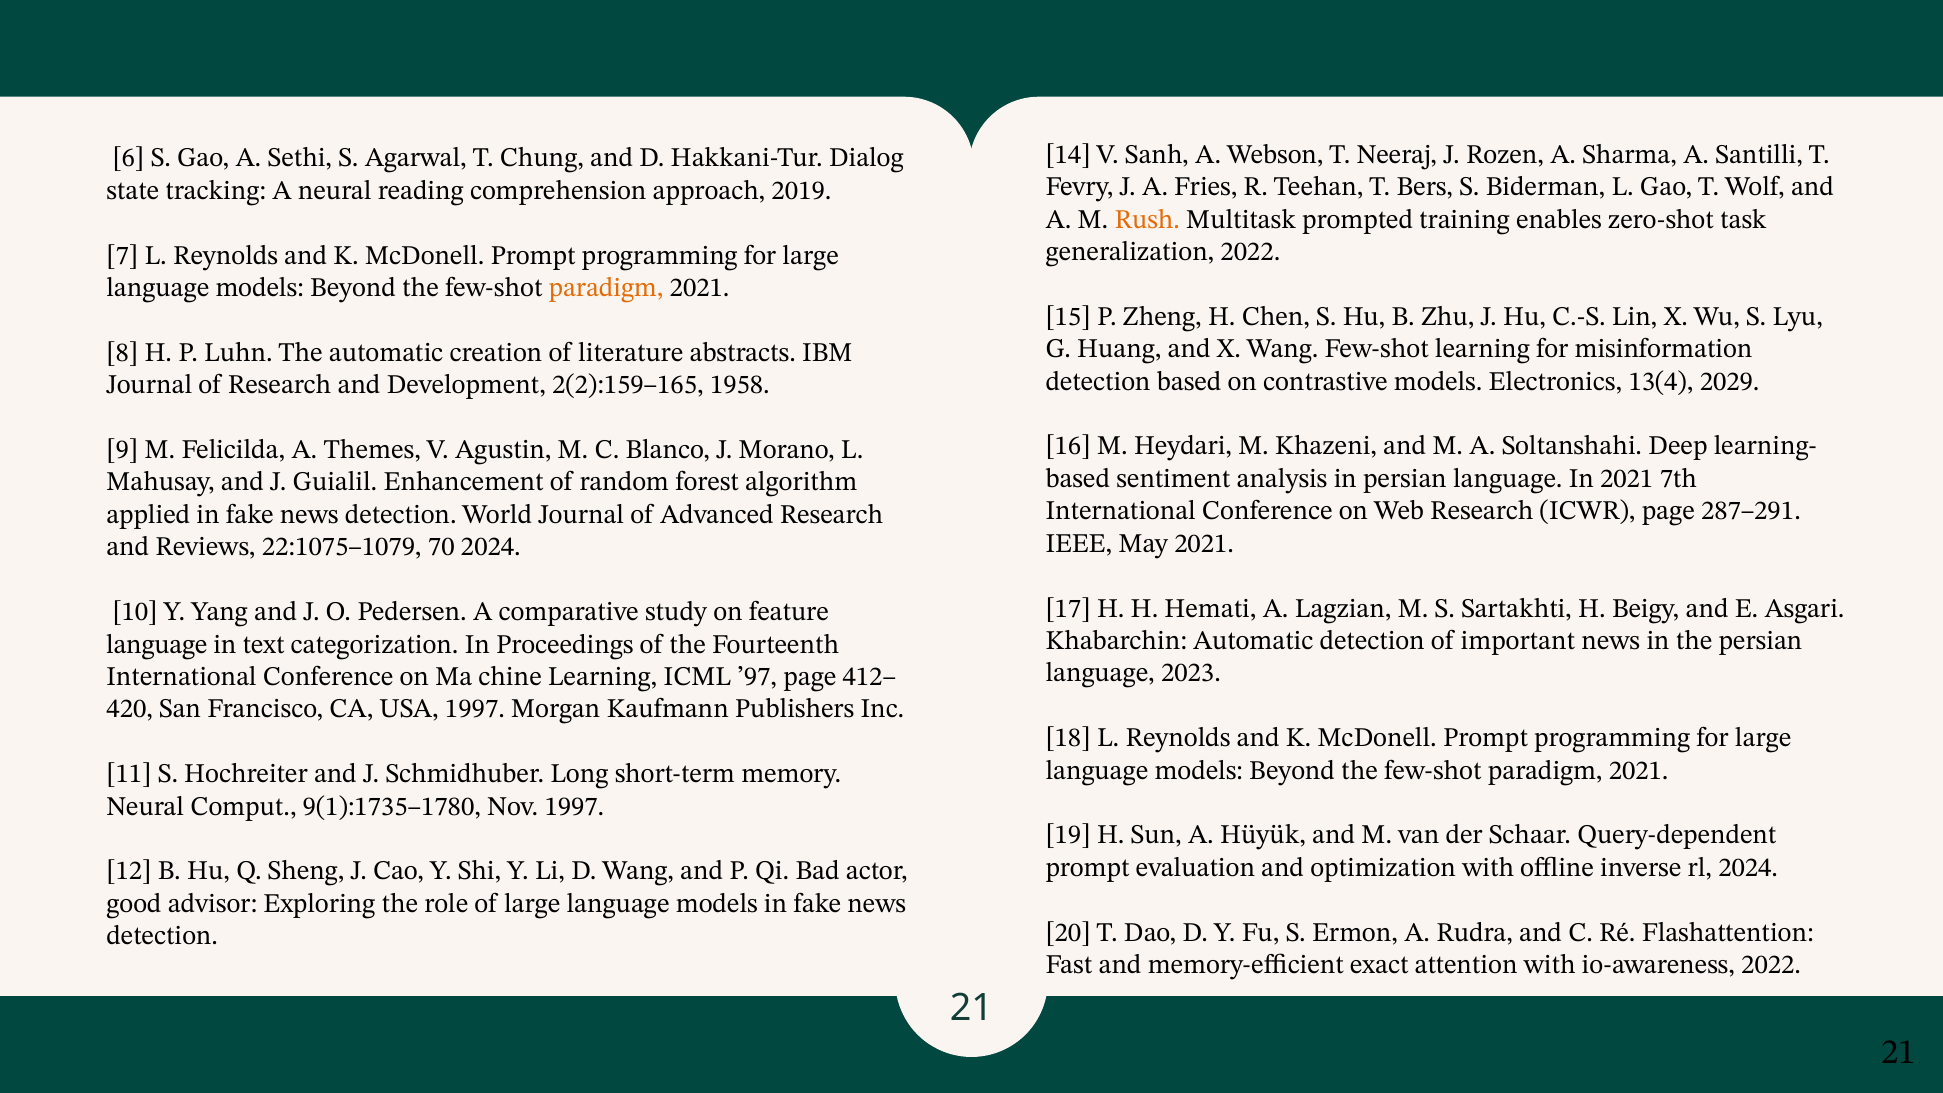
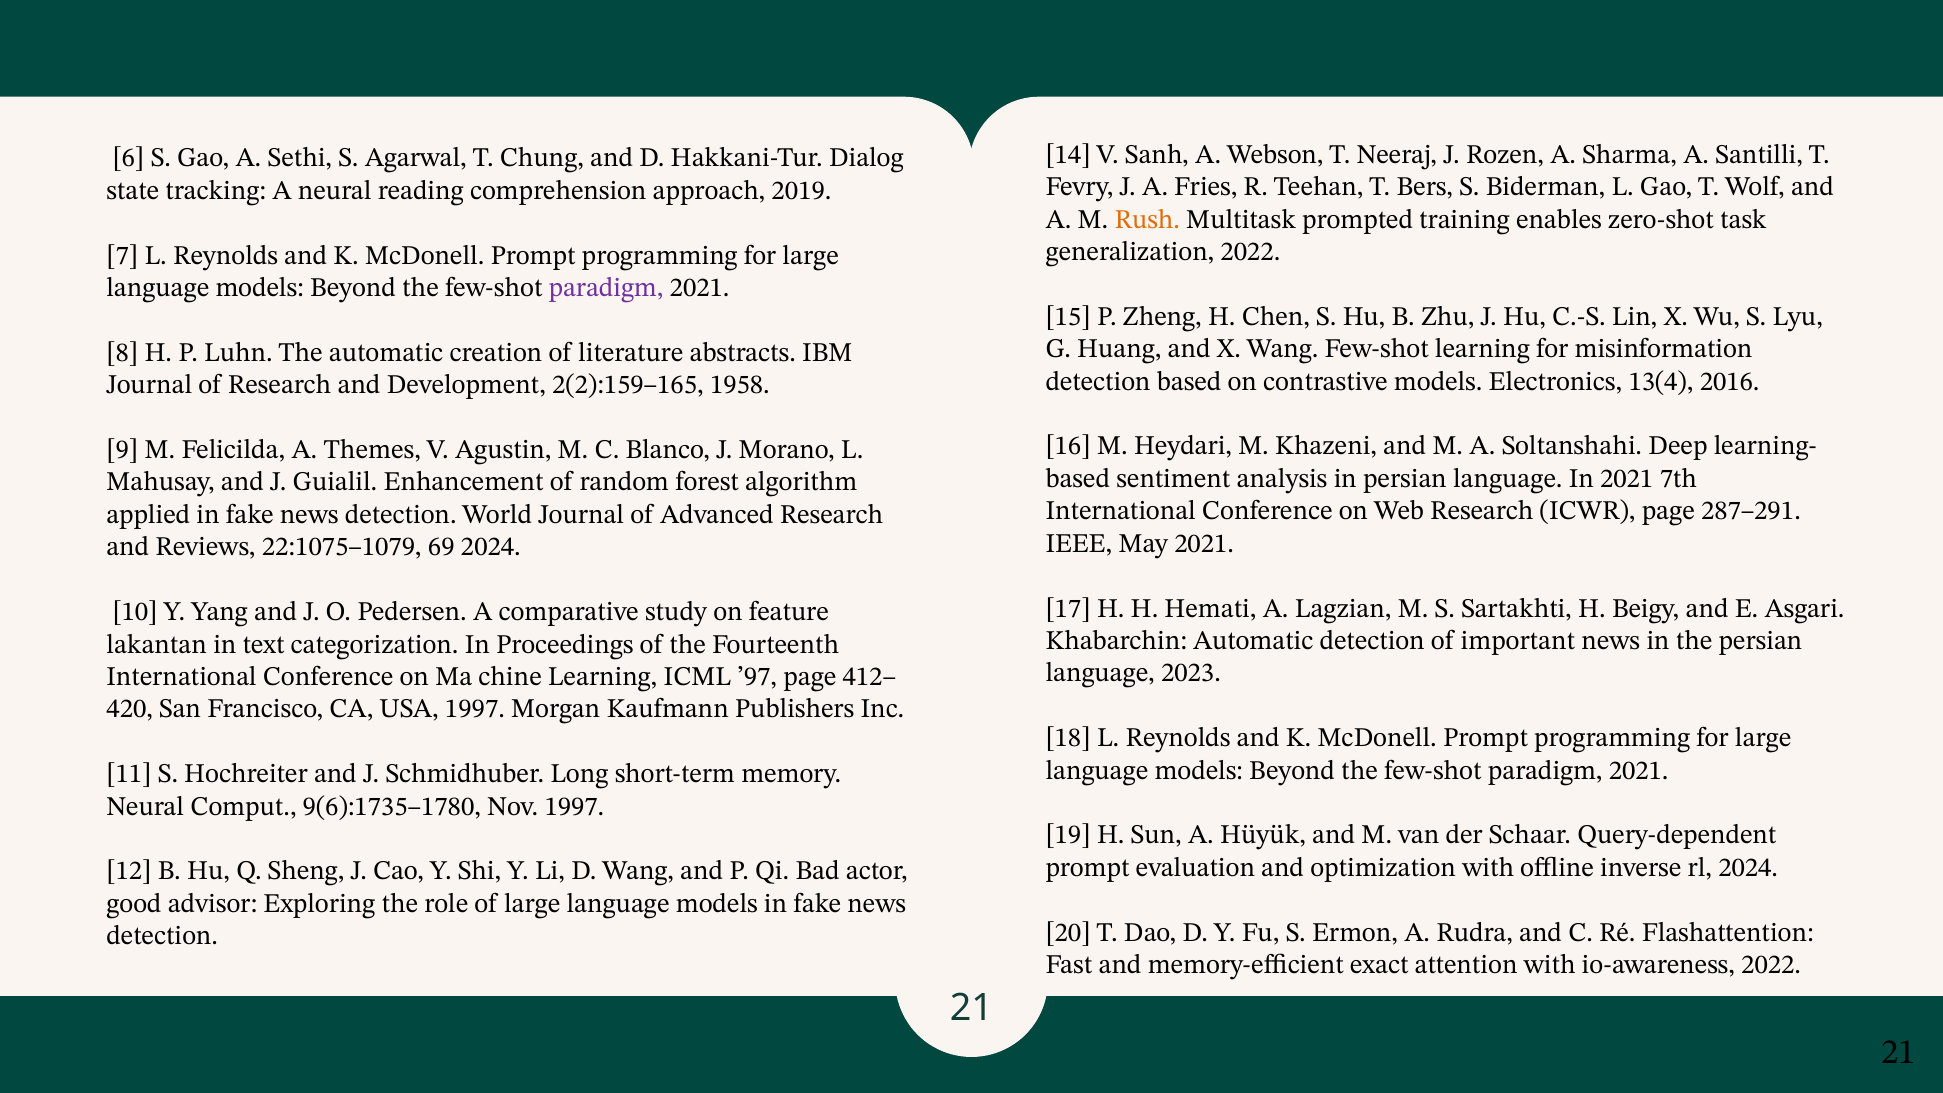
paradigm colour: orange -> purple (606, 288)
2029: 2029 -> 2016 (1730, 381)
70: 70 -> 69 (441, 547)
language: language -> lakantan (157, 644)
9(1):1735–1780: 9(1):1735–1780 -> 9(6):1735–1780 (392, 806)
